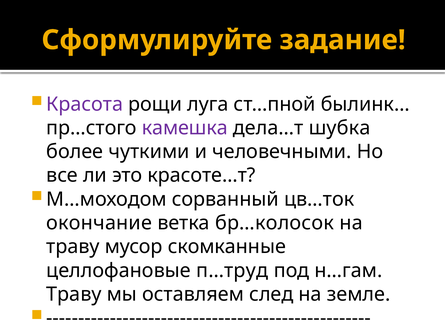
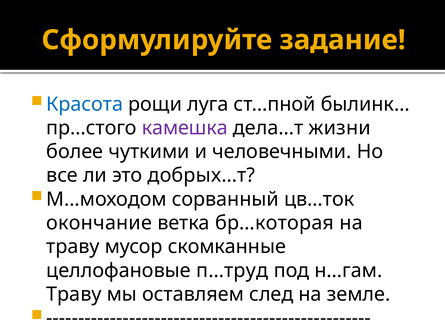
Красота colour: purple -> blue (85, 104)
шубка: шубка -> жизни (340, 128)
красоте…т: красоте…т -> добрых…т (201, 175)
бр…колосок: бр…колосок -> бр…которая (274, 223)
